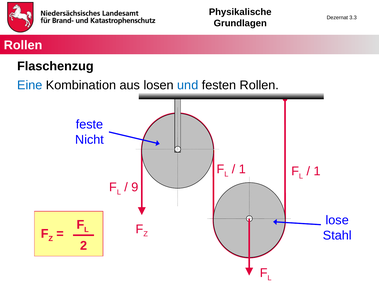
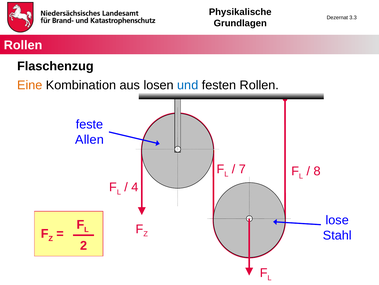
Eine colour: blue -> orange (30, 85)
Nicht: Nicht -> Allen (90, 139)
1: 1 -> 7 (242, 169)
1: 1 -> 8 (317, 171)
9: 9 -> 4 (135, 187)
